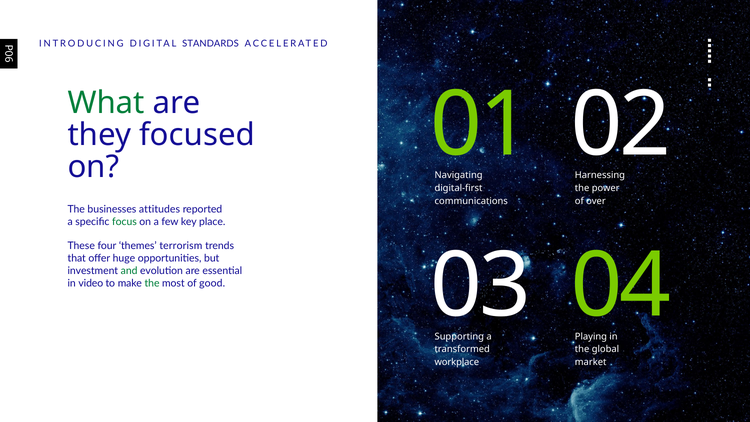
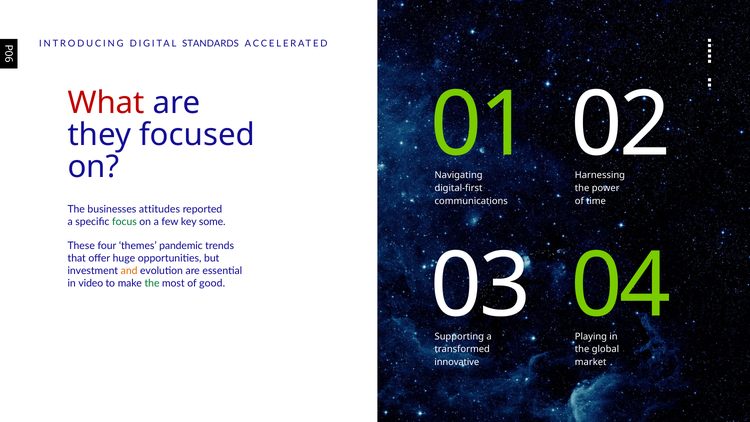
What colour: green -> red (106, 103)
over: over -> time (596, 201)
place: place -> some (212, 222)
terrorism: terrorism -> pandemic (181, 246)
and colour: green -> orange (129, 271)
workplace: workplace -> innovative (457, 362)
